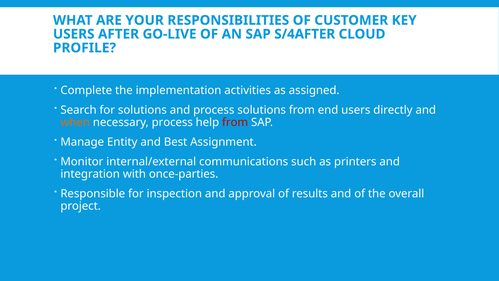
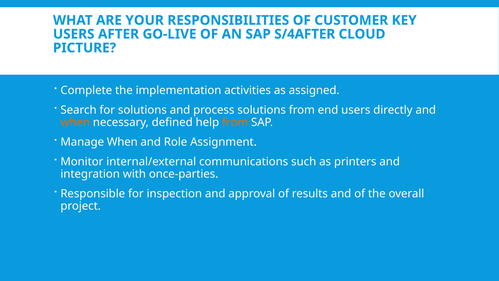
PROFILE: PROFILE -> PICTURE (85, 48)
necessary process: process -> defined (172, 122)
from colour: red -> orange (235, 122)
Manage Entity: Entity -> When (122, 142)
Best: Best -> Role (176, 142)
